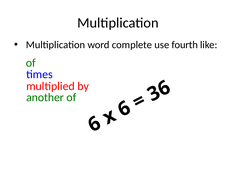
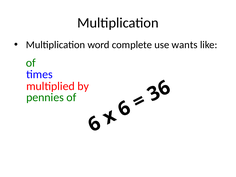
fourth: fourth -> wants (185, 45)
another: another -> pennies (45, 97)
